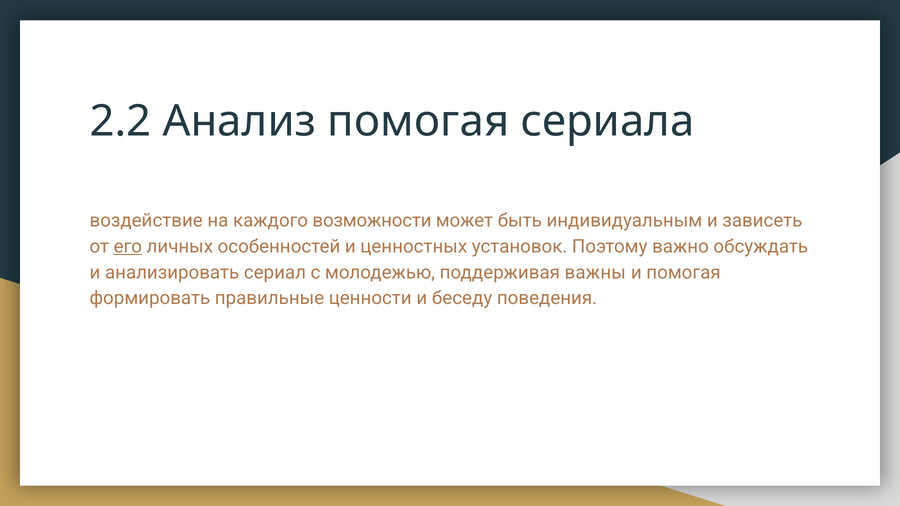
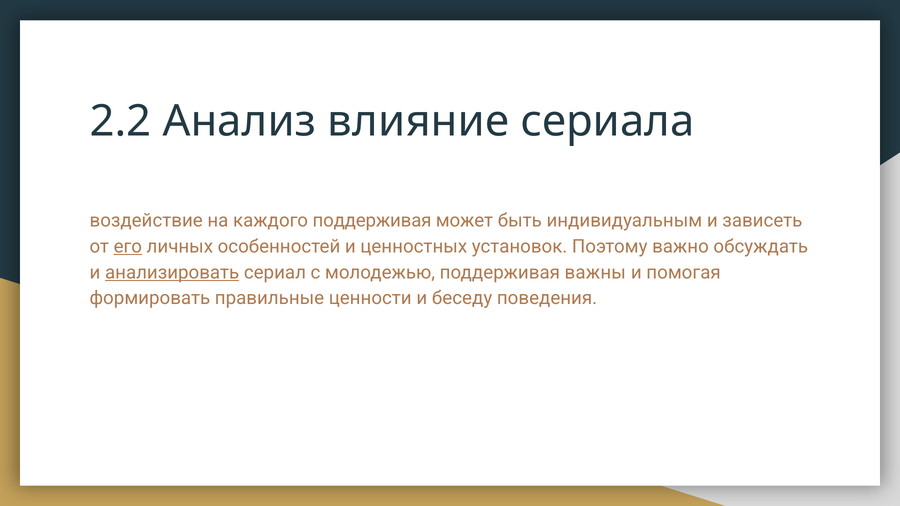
Анализ помогая: помогая -> влияние (418, 122)
каждого возможности: возможности -> поддерживая (372, 221)
анализировать underline: none -> present (172, 273)
